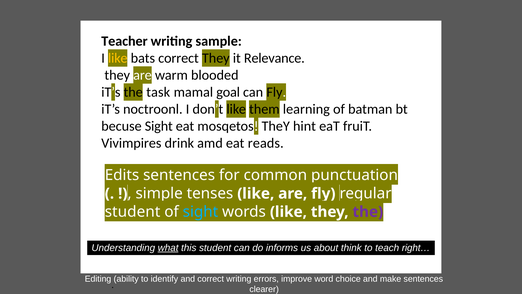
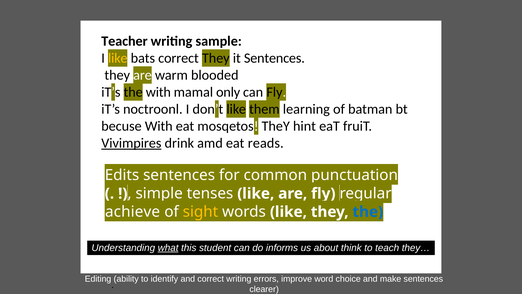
it Relevance: Relevance -> Sentences (274, 58)
the task: task -> with (158, 92)
goal: goal -> only (228, 92)
becuse Sight: Sight -> With (159, 126)
Vivimpires underline: none -> present (131, 143)
student: student -> achieve (133, 212)
sight colour: light blue -> yellow (200, 212)
the colour: purple -> blue (368, 212)
right…: right… -> they… (416, 247)
